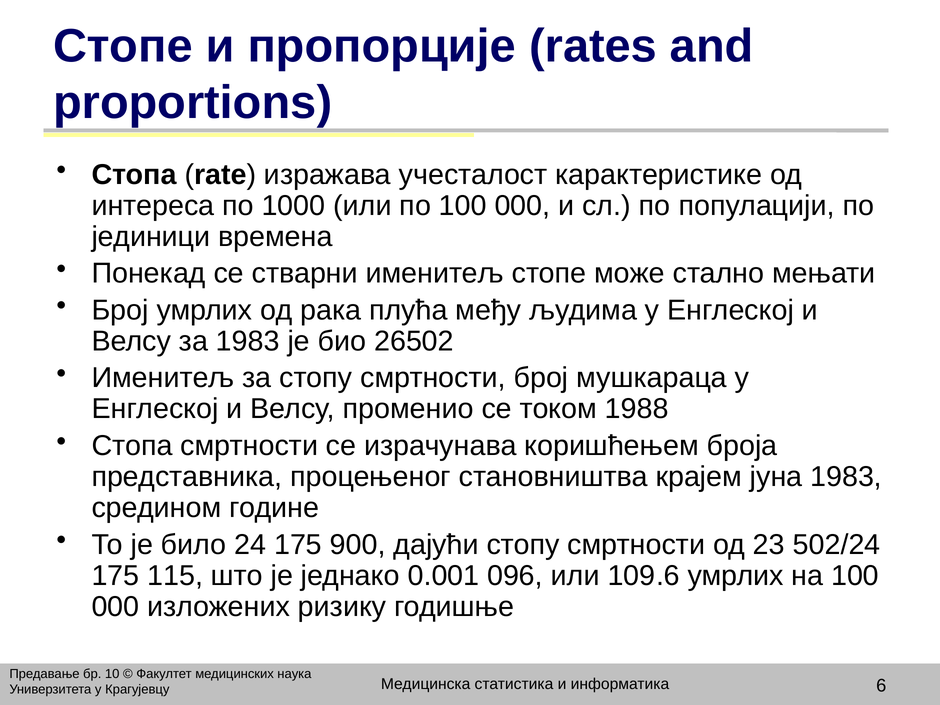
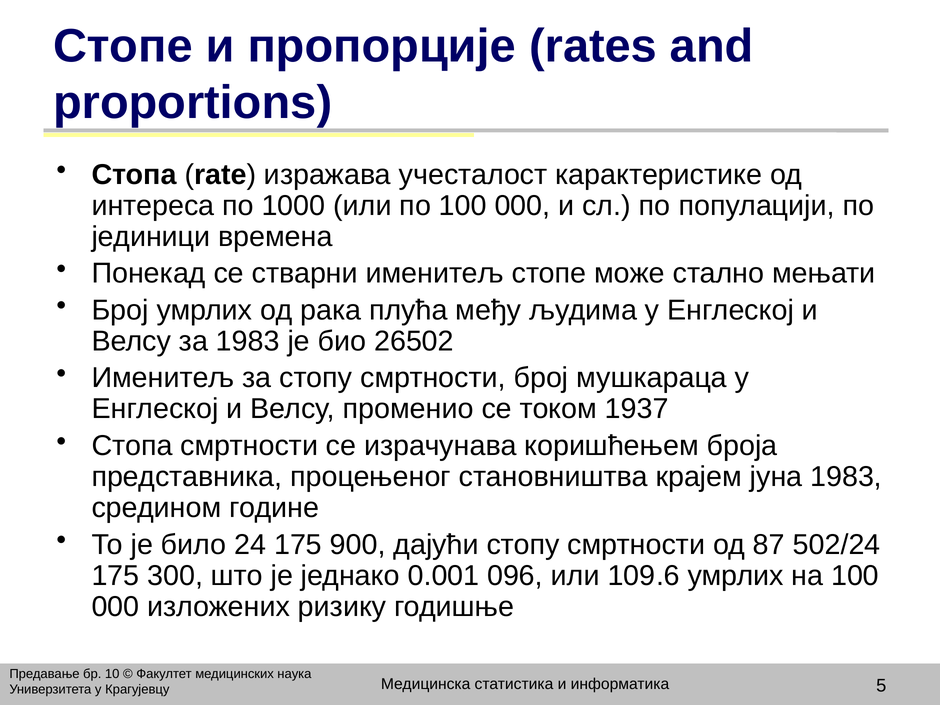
1988: 1988 -> 1937 (637, 409)
23: 23 -> 87 (769, 545)
115: 115 -> 300 (175, 576)
6: 6 -> 5 (881, 686)
